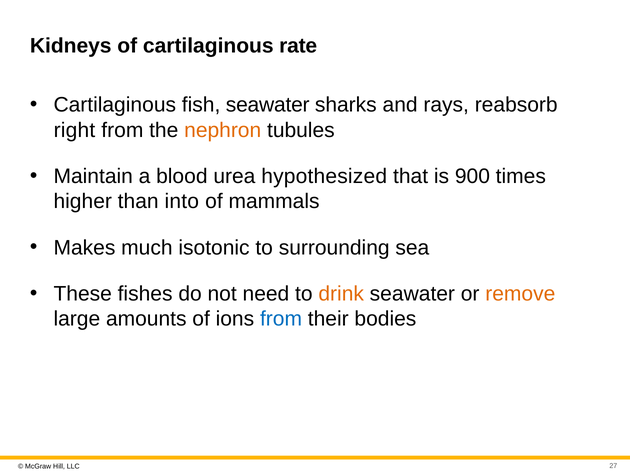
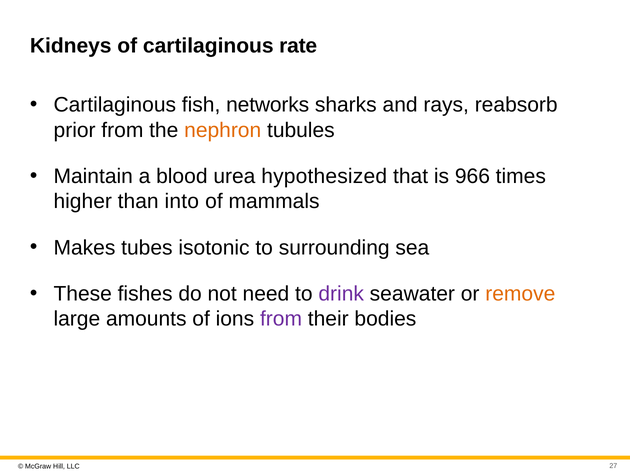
fish seawater: seawater -> networks (268, 105)
right: right -> prior (75, 130)
900: 900 -> 966 (472, 177)
much: much -> tubes (147, 248)
drink colour: orange -> purple (341, 294)
from colour: blue -> purple (281, 319)
